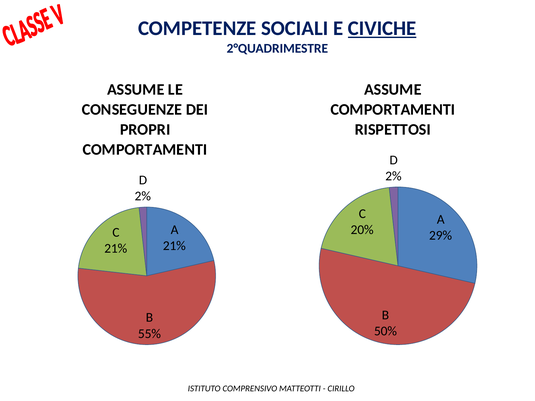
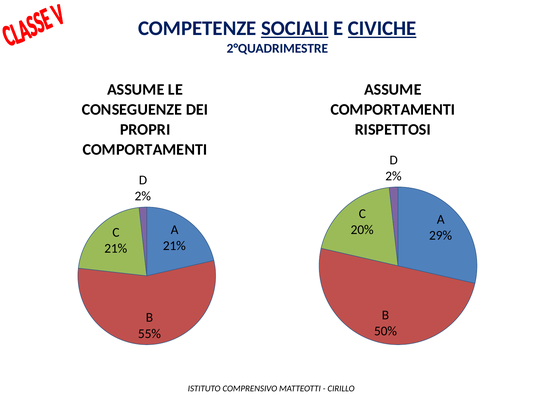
SOCIALI underline: none -> present (295, 28)
